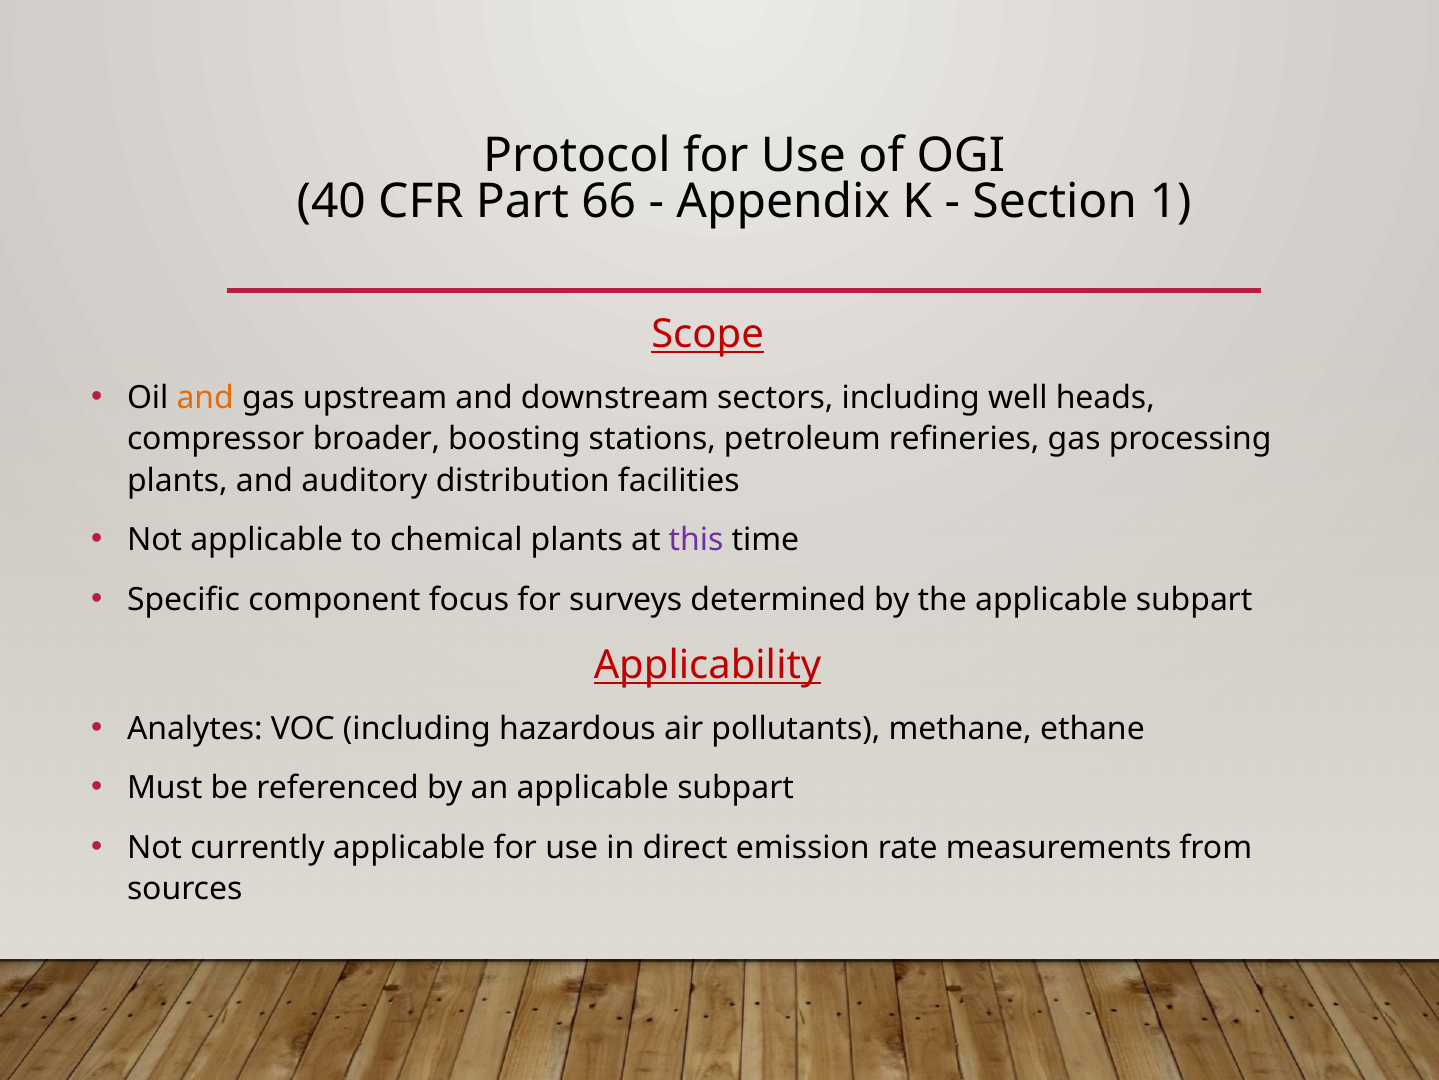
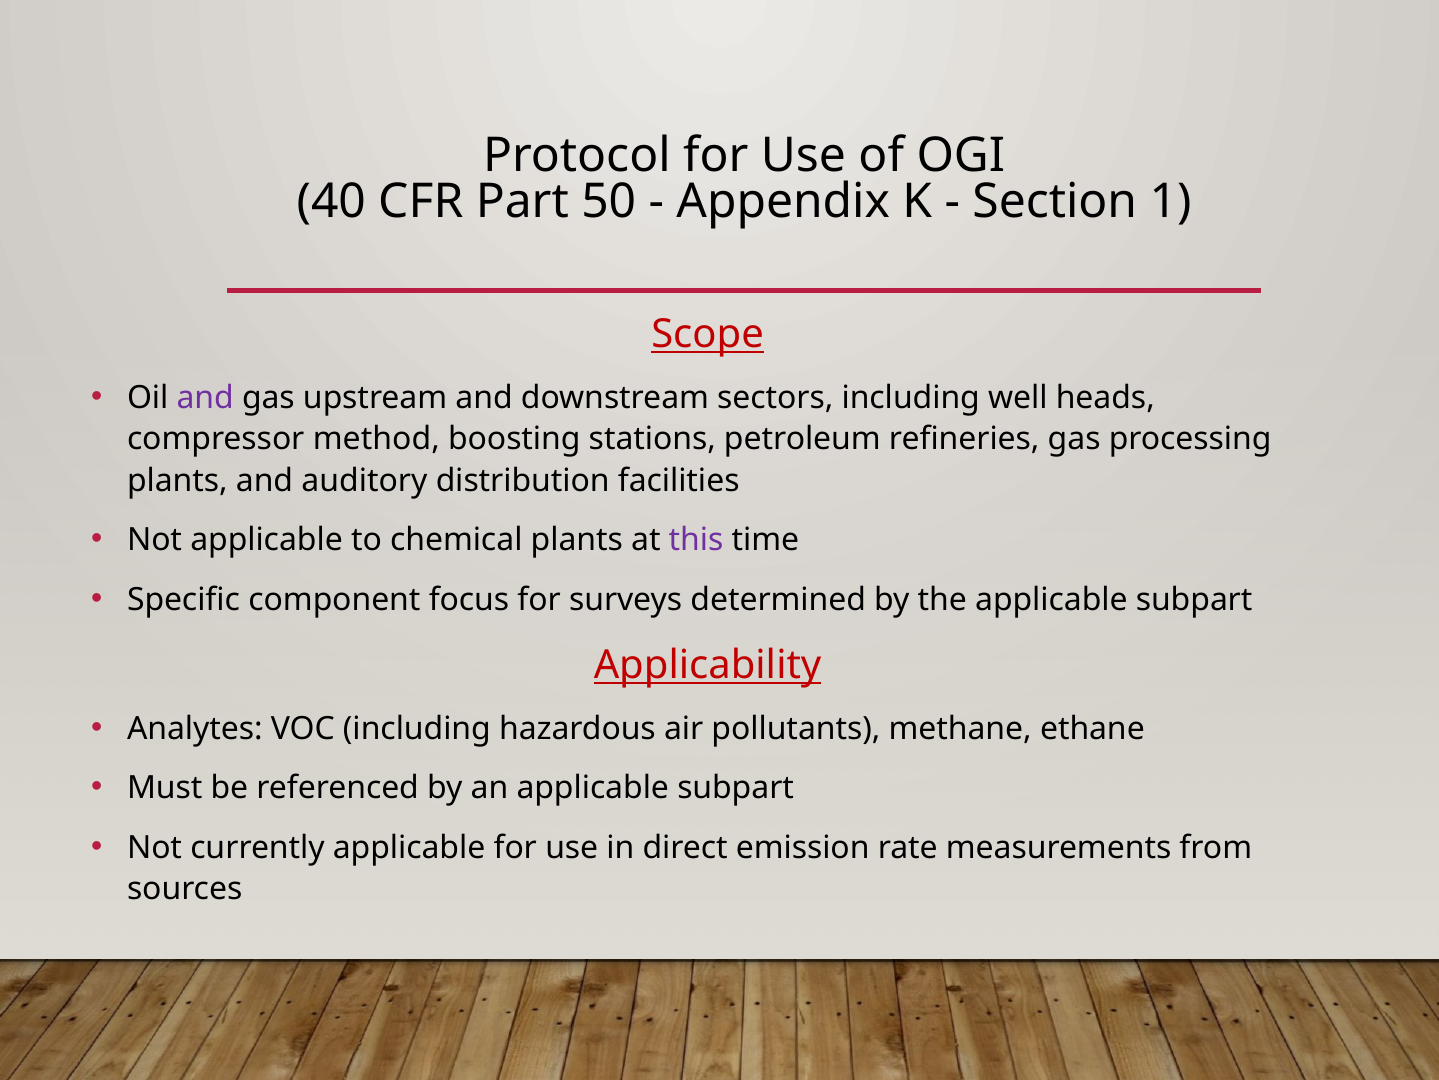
66: 66 -> 50 (609, 202)
and colour: orange -> purple (205, 397)
broader: broader -> method (376, 439)
